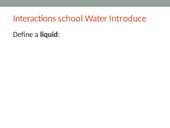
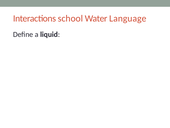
Introduce: Introduce -> Language (128, 18)
